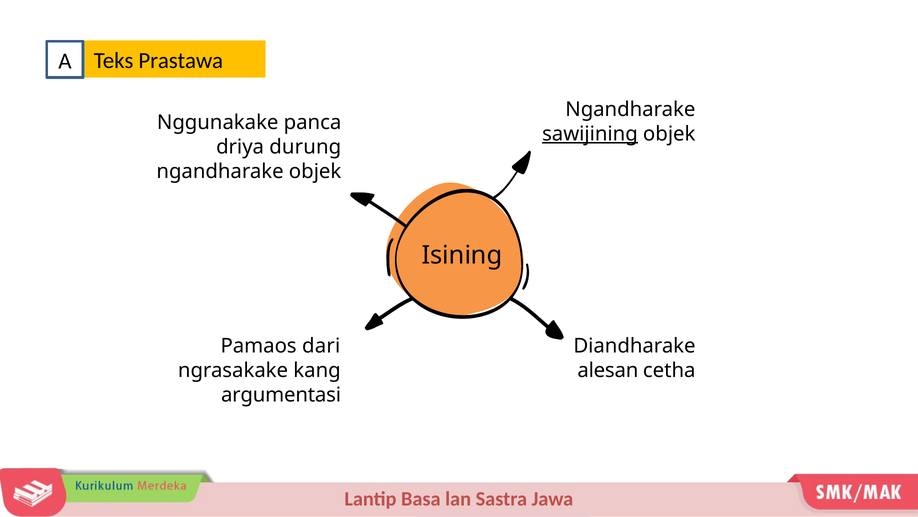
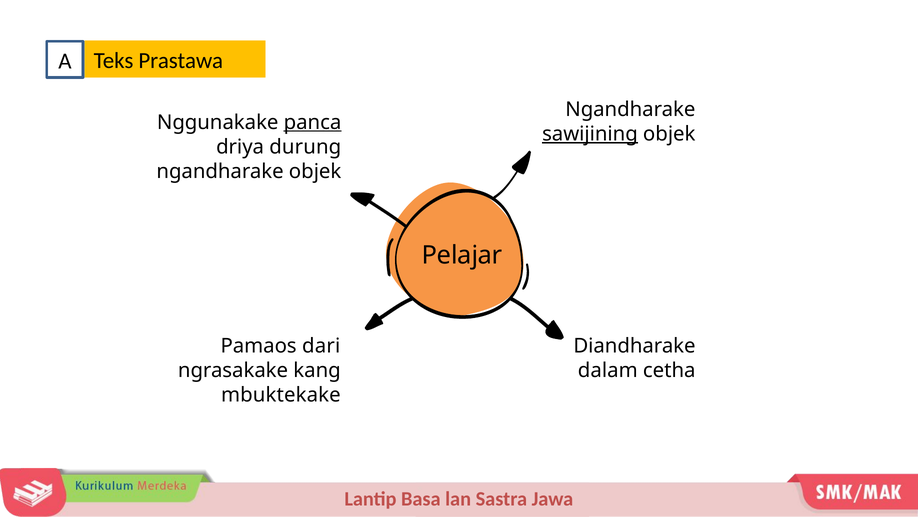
panca underline: none -> present (313, 122)
Isining: Isining -> Pelajar (462, 255)
alesan: alesan -> dalam (608, 370)
argumentasi: argumentasi -> mbuktekake (281, 395)
